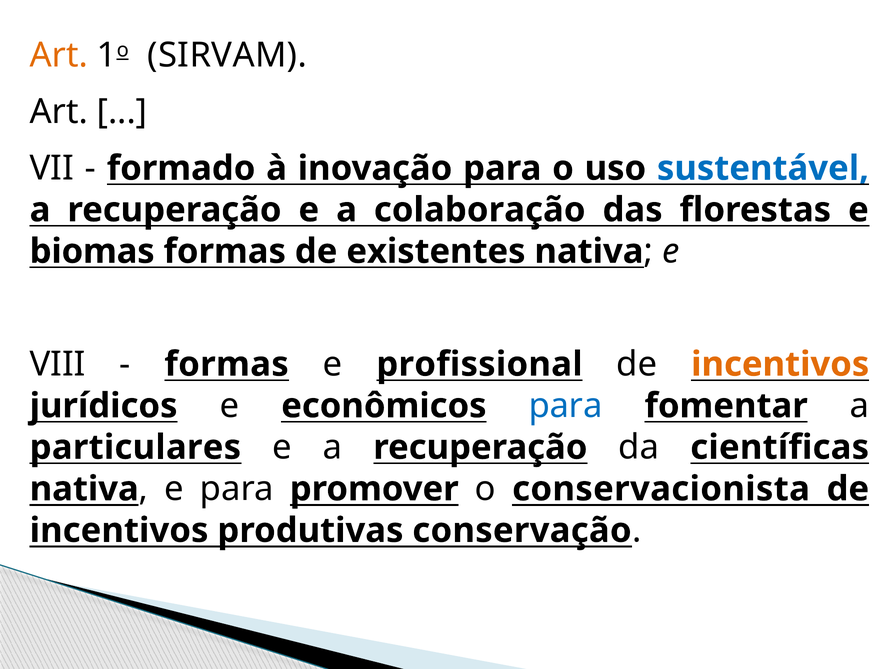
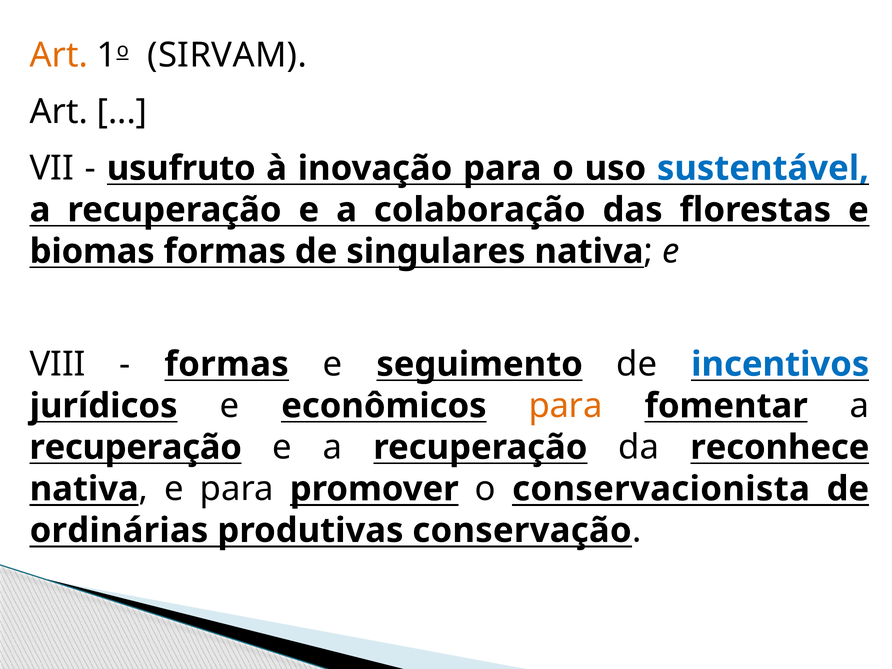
formado: formado -> usufruto (181, 168)
existentes: existentes -> singulares (436, 251)
profissional: profissional -> seguimento (480, 364)
incentivos colour: orange -> blue (780, 364)
para colour: blue -> orange (566, 406)
particulares: particulares -> recuperação (136, 447)
científicas: científicas -> reconhece (780, 447)
incentivos: incentivos -> ordinárias (119, 530)
